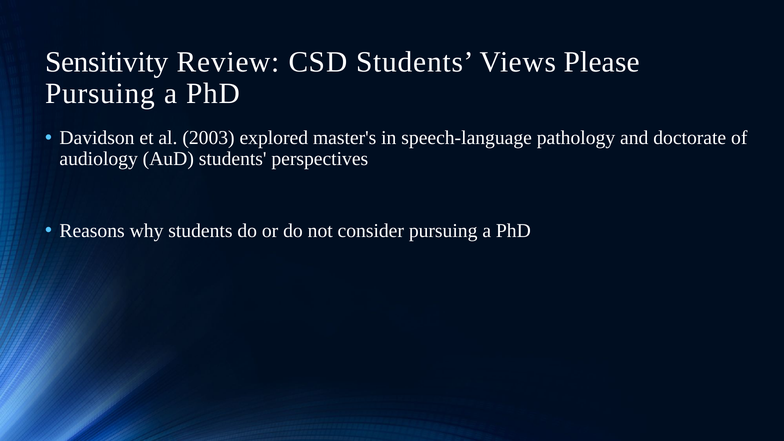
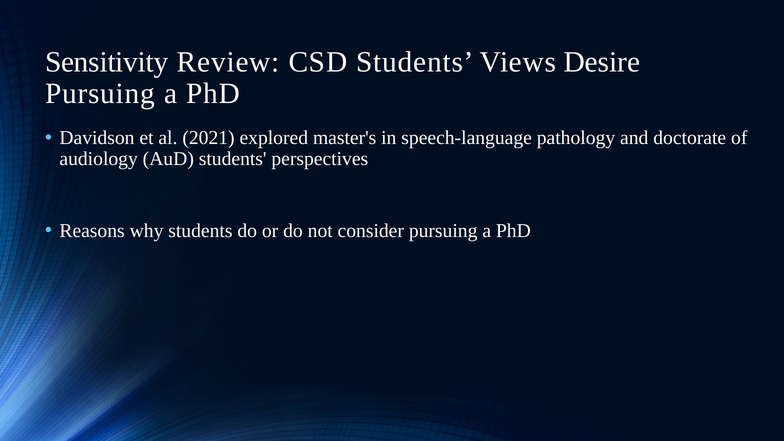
Please: Please -> Desire (602, 62)
2003: 2003 -> 2021 (209, 138)
